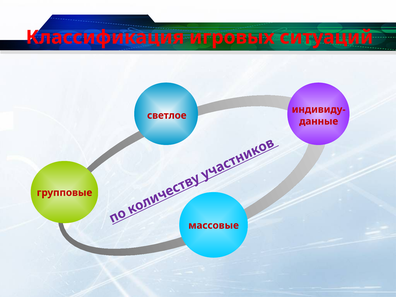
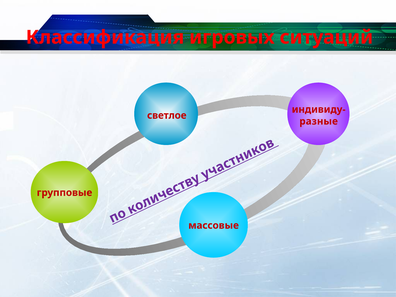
данные: данные -> разные (319, 121)
